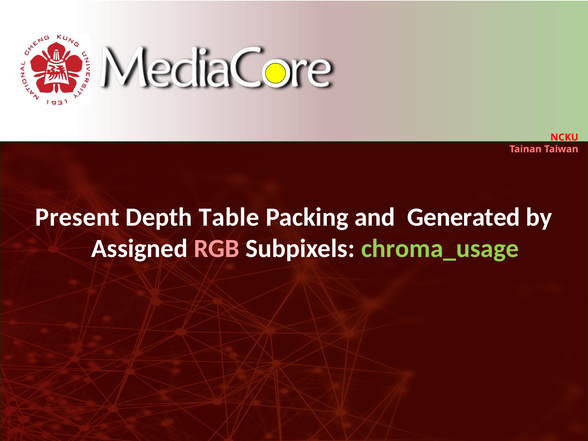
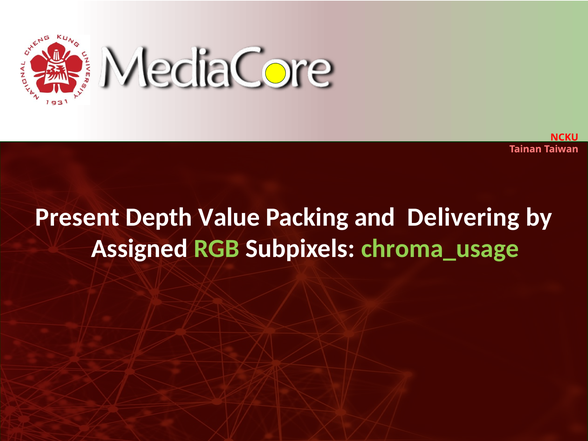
Table: Table -> Value (229, 217)
Generated: Generated -> Delivering (463, 217)
RGB colour: pink -> light green (217, 249)
